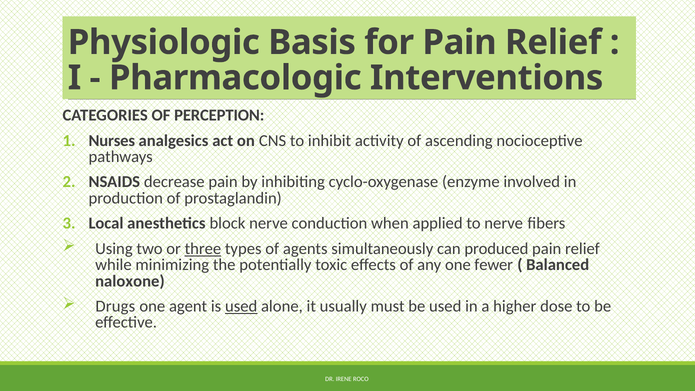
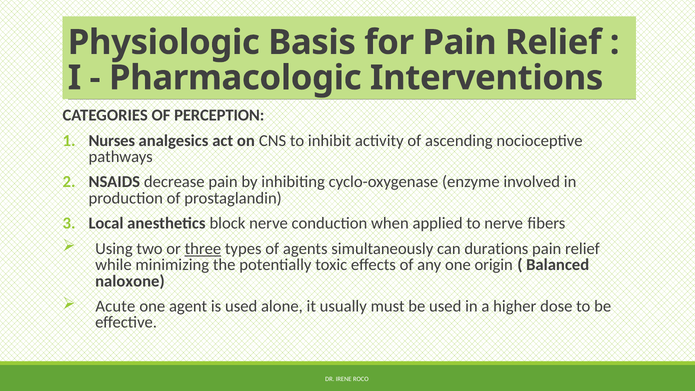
produced: produced -> durations (496, 249)
fewer: fewer -> origin (494, 265)
Drugs: Drugs -> Acute (115, 306)
used underline: present -> none (241, 306)
